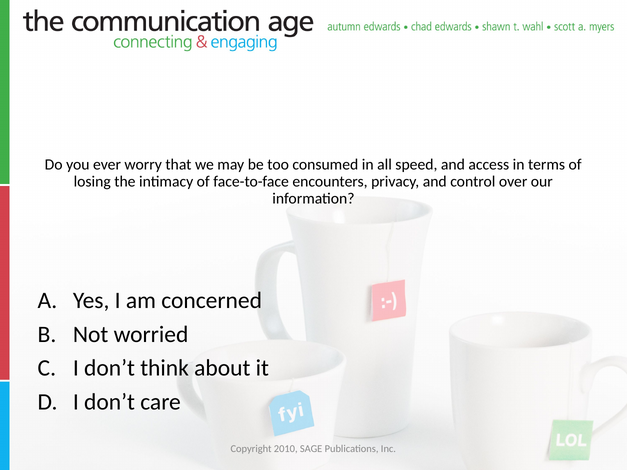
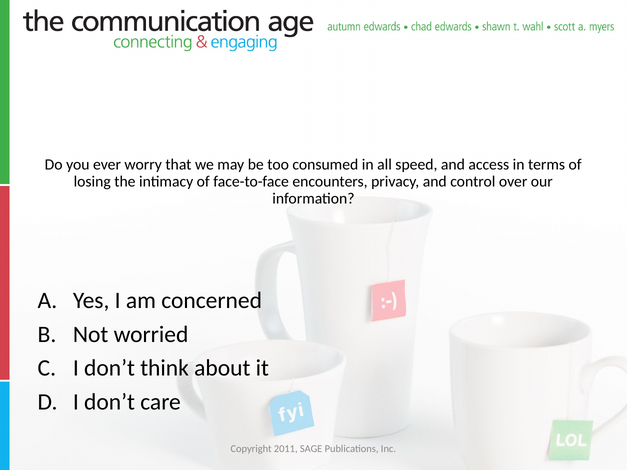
2010: 2010 -> 2011 (286, 449)
